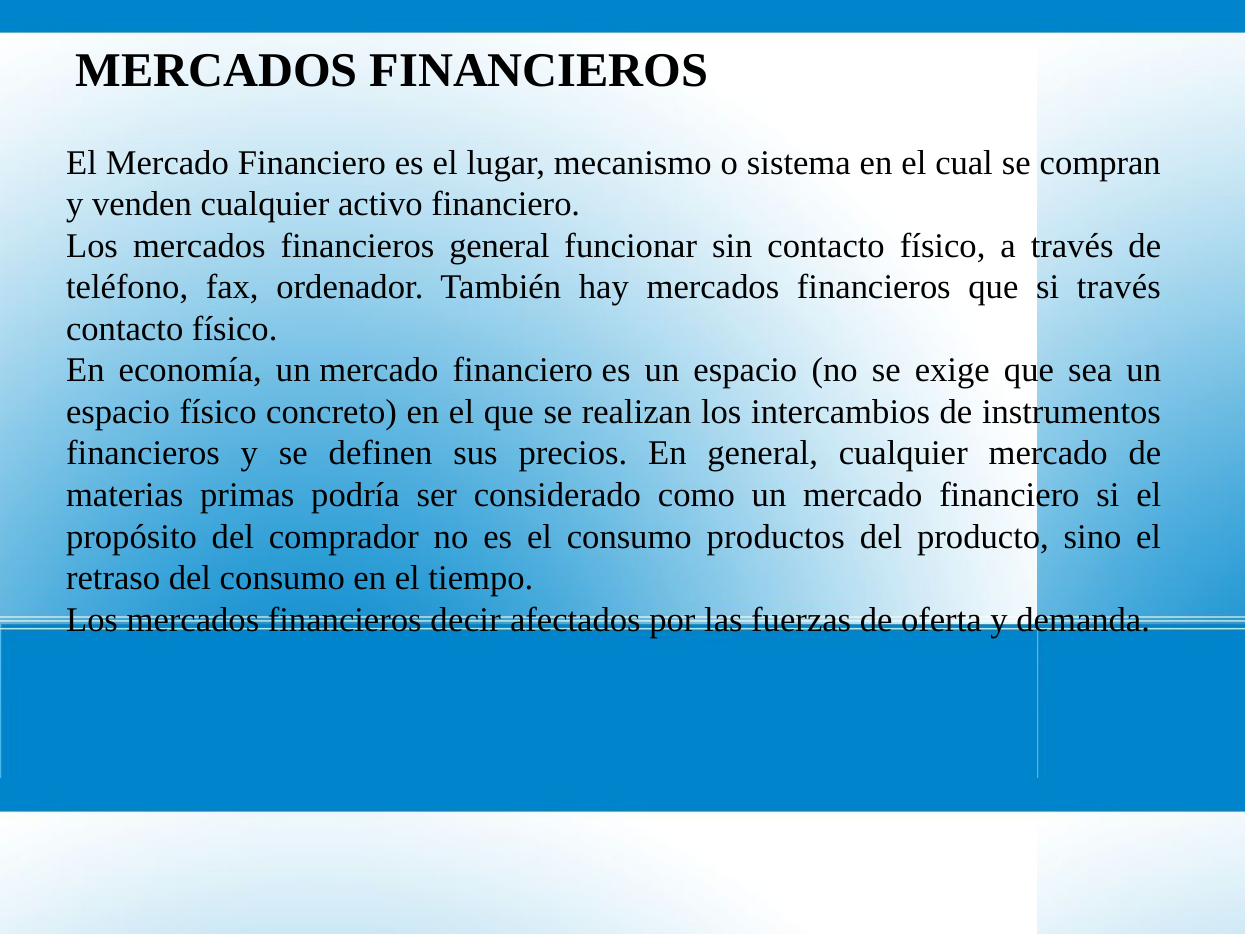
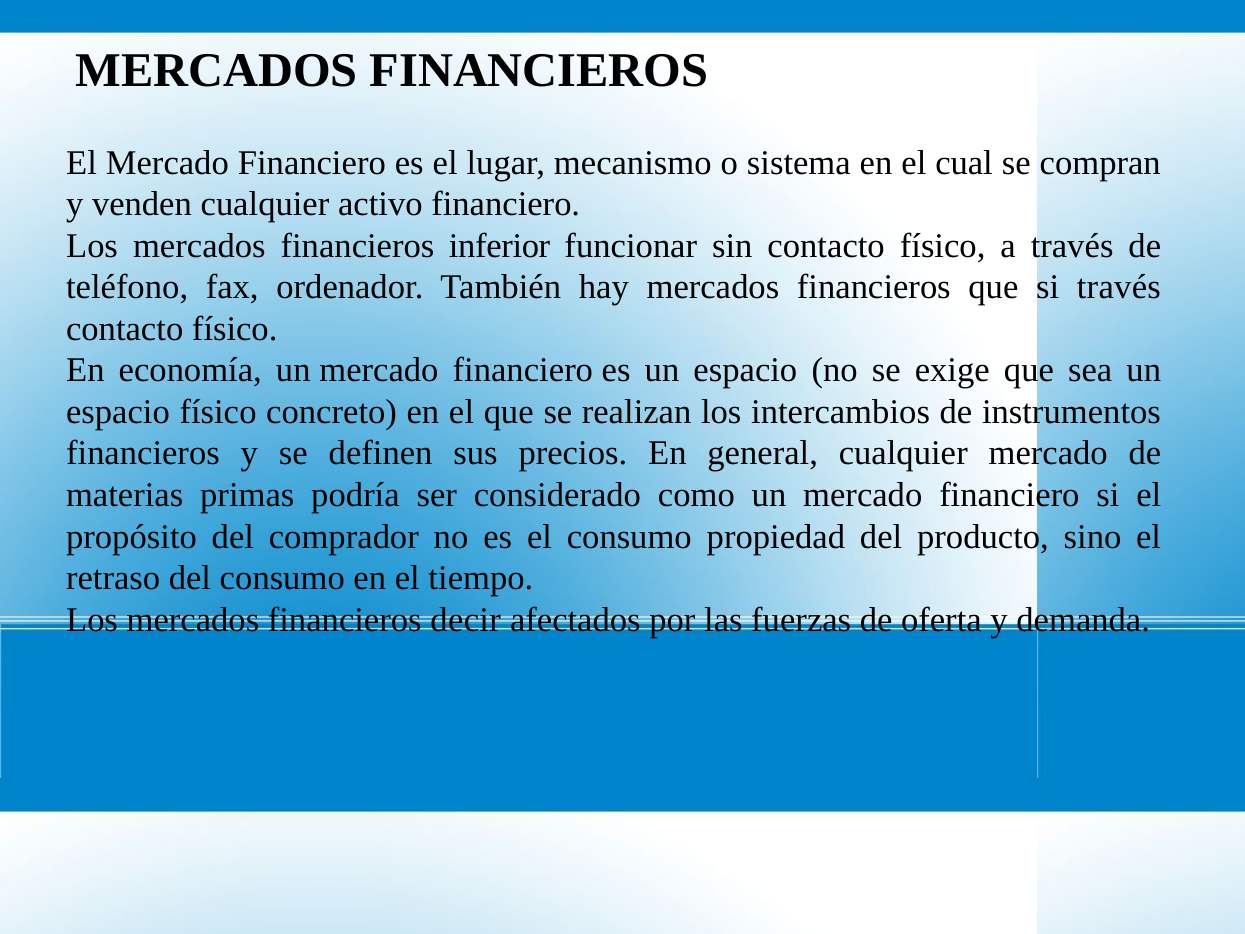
financieros general: general -> inferior (500, 246)
productos: productos -> propiedad (776, 536)
